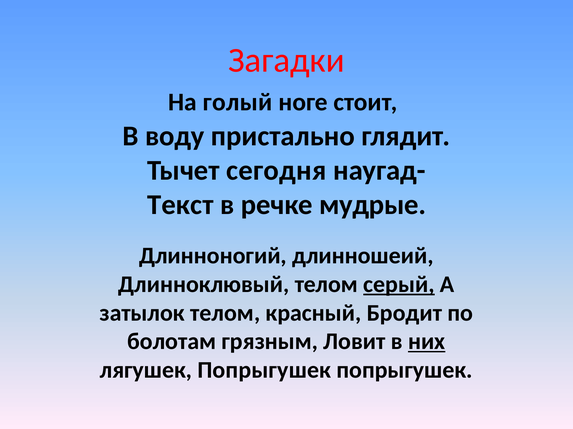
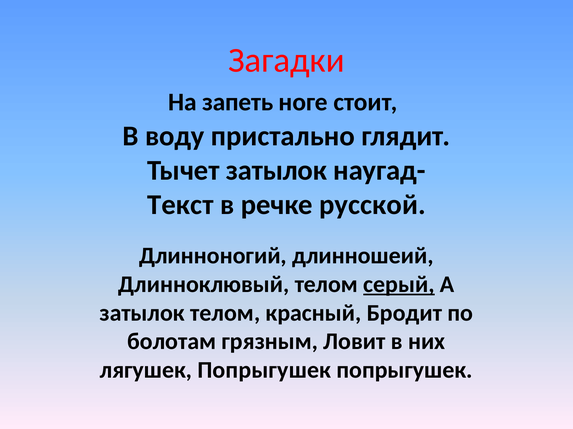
голый: голый -> запеть (238, 102)
Тычет сегодня: сегодня -> затылок (276, 171)
мудрые: мудрые -> русской (372, 205)
них underline: present -> none (427, 342)
